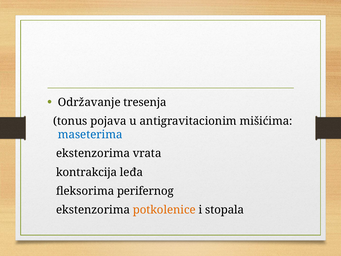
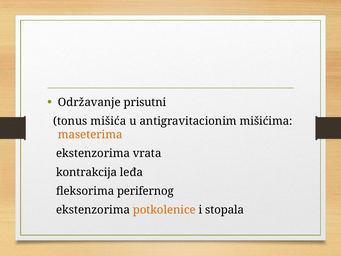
tresenja: tresenja -> prisutni (145, 102)
pojava: pojava -> mišića (108, 121)
maseterima colour: blue -> orange (90, 135)
